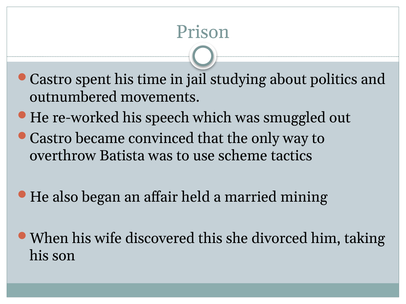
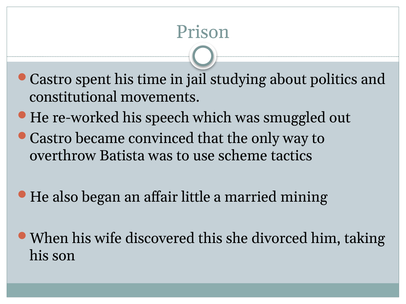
outnumbered: outnumbered -> constitutional (73, 97)
held: held -> little (196, 197)
